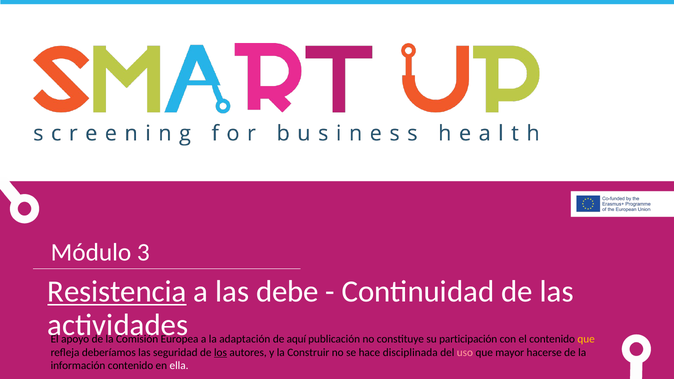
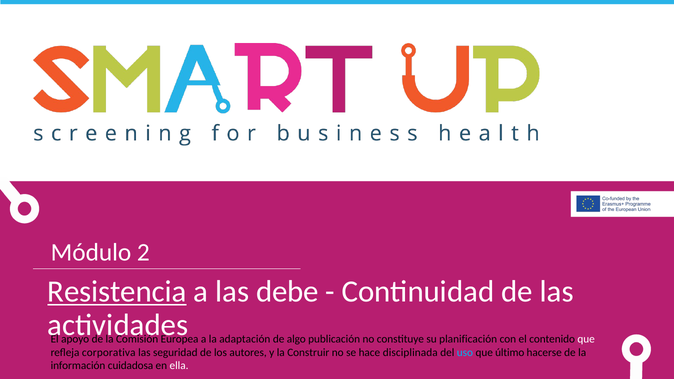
3: 3 -> 2 (143, 253)
aquí: aquí -> algo (296, 339)
participación: participación -> planificación (468, 339)
que colour: yellow -> white (586, 339)
deberíamos: deberíamos -> corporativa (109, 352)
los underline: present -> none (220, 352)
uso colour: pink -> light blue (465, 352)
mayor: mayor -> último (510, 352)
información contenido: contenido -> cuidadosa (131, 366)
